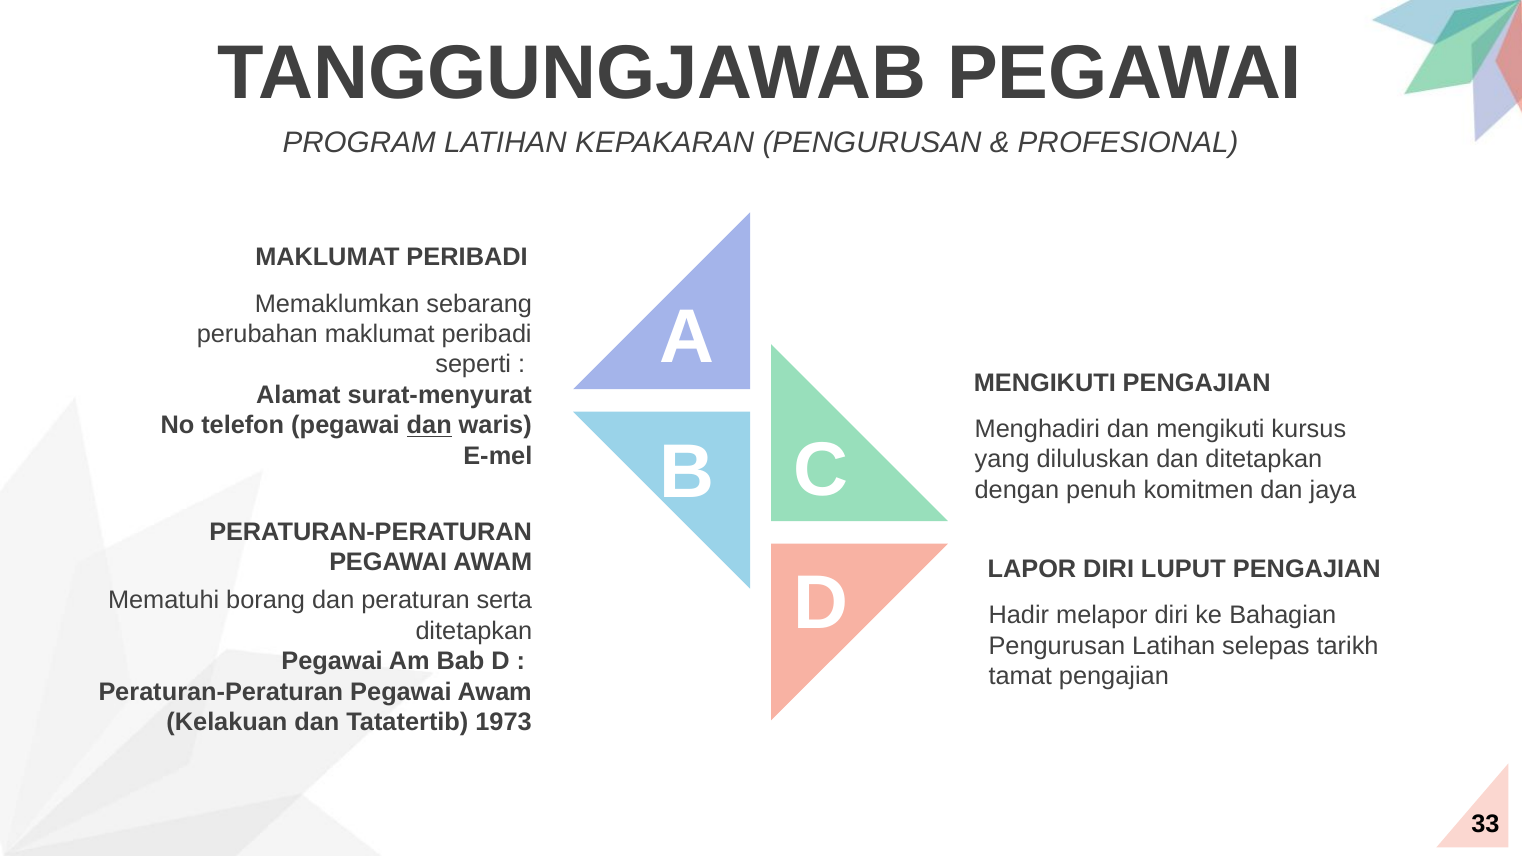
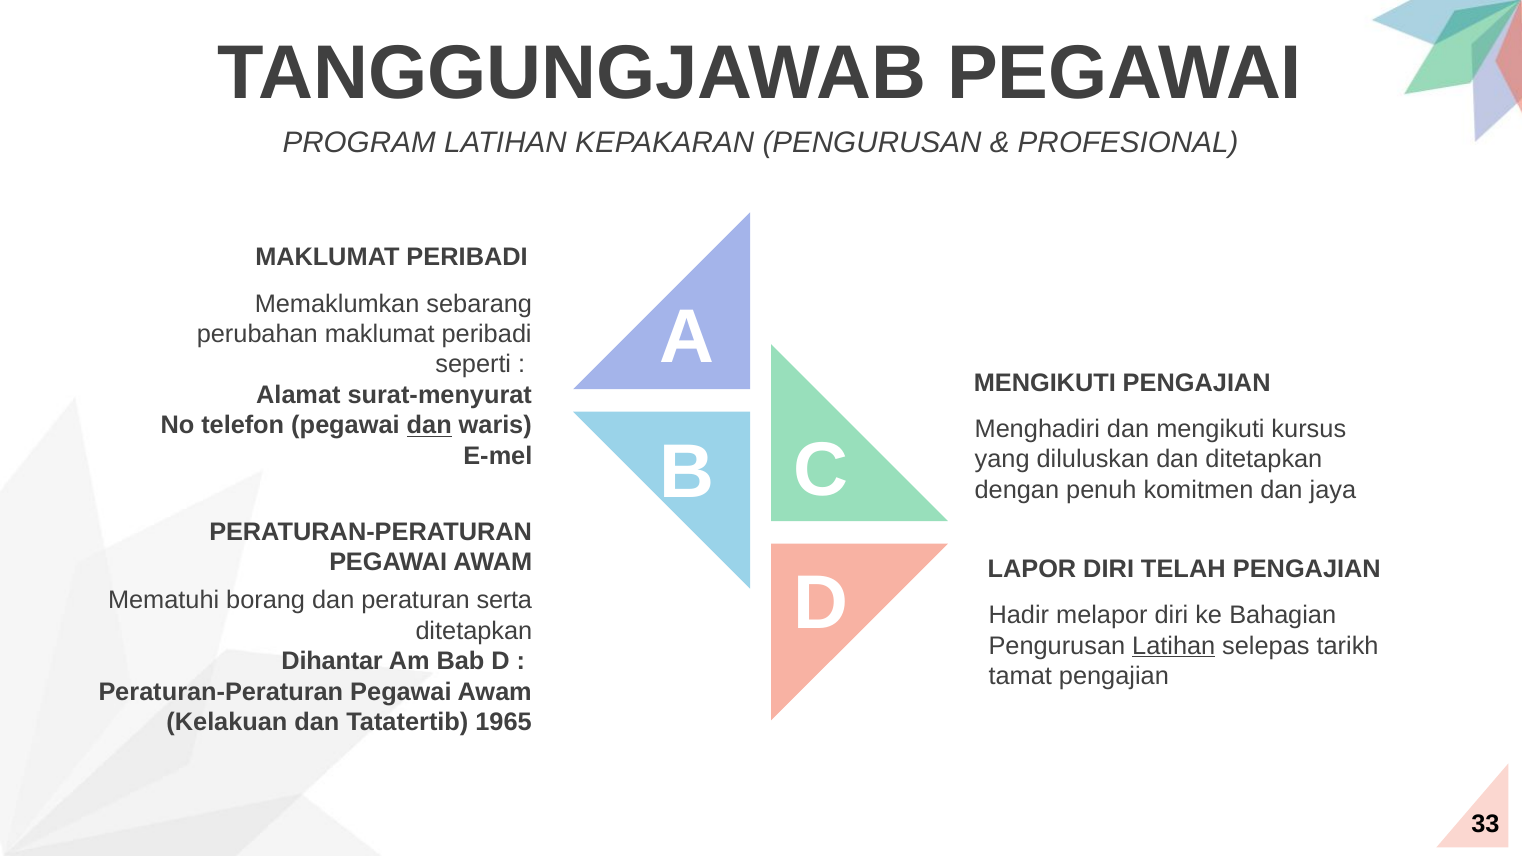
LUPUT: LUPUT -> TELAH (1183, 569)
Latihan underline: none -> present (1174, 646)
Pegawai: Pegawai -> Dihantar (332, 661)
1973: 1973 -> 1965 (504, 722)
